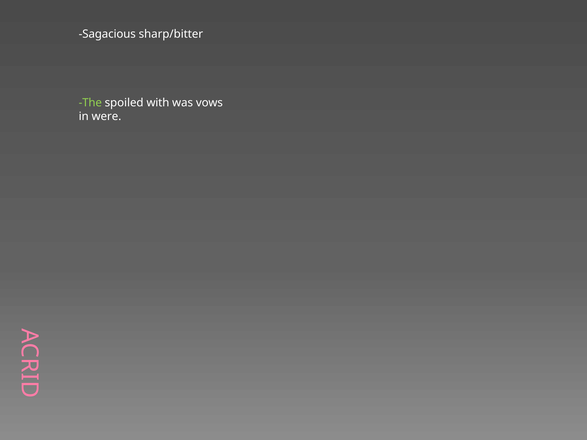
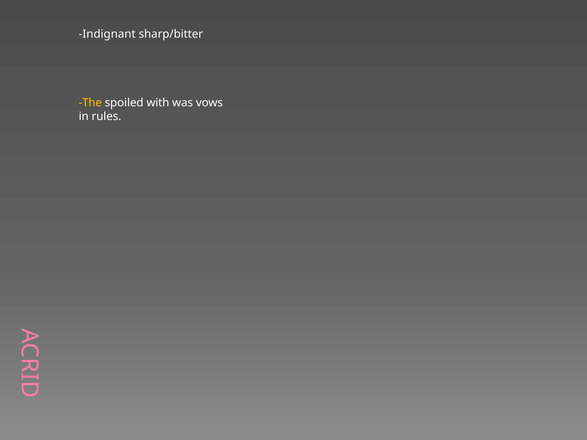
Sagacious: Sagacious -> Indignant (107, 34)
The colour: light green -> yellow (90, 103)
were: were -> rules (106, 116)
